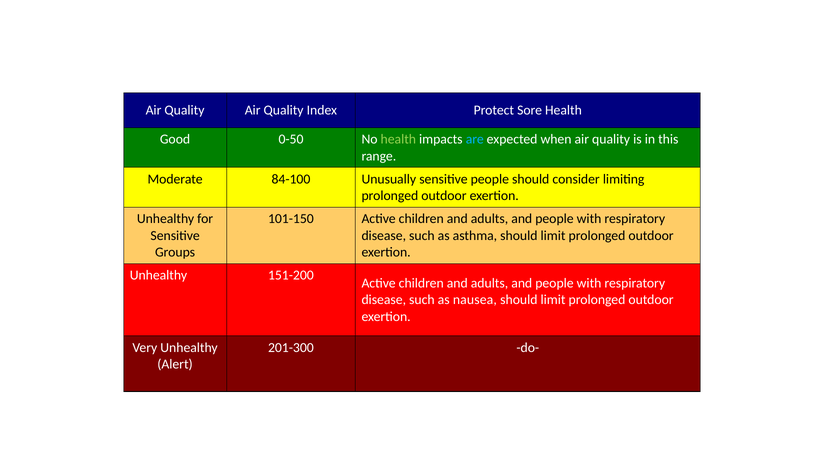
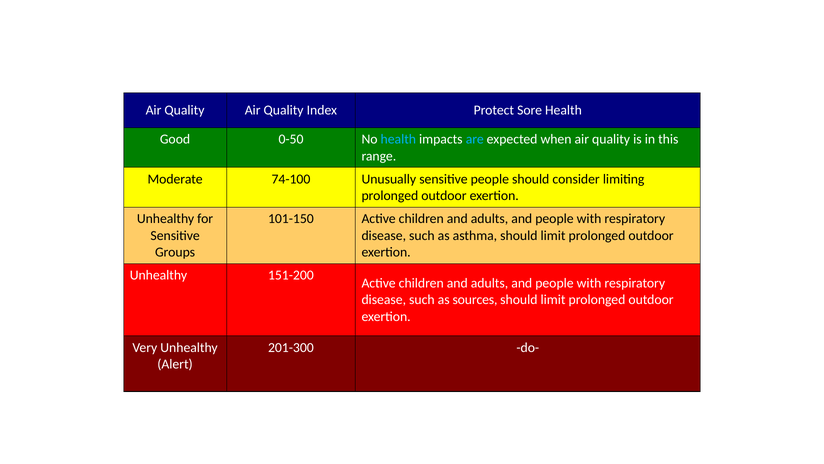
health colour: light green -> light blue (398, 139)
84-100: 84-100 -> 74-100 (291, 179)
nausea: nausea -> sources (475, 300)
